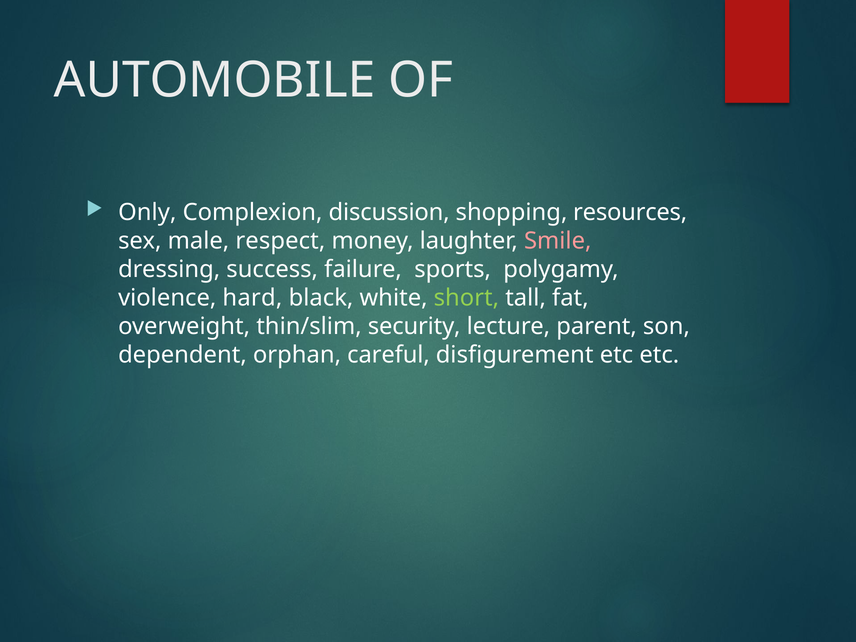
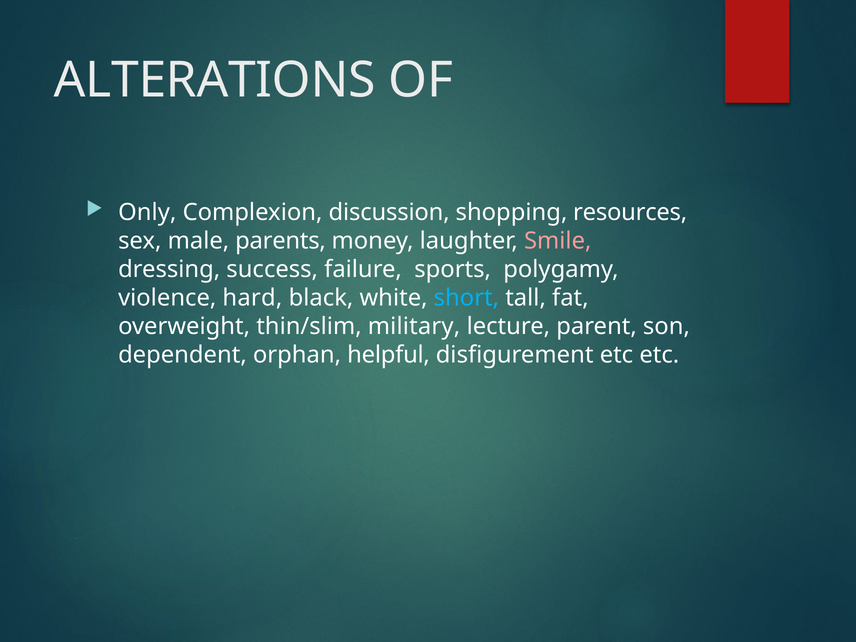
AUTOMOBILE: AUTOMOBILE -> ALTERATIONS (215, 80)
respect: respect -> parents (281, 241)
short colour: light green -> light blue (466, 298)
security: security -> military (414, 327)
careful: careful -> helpful (389, 355)
